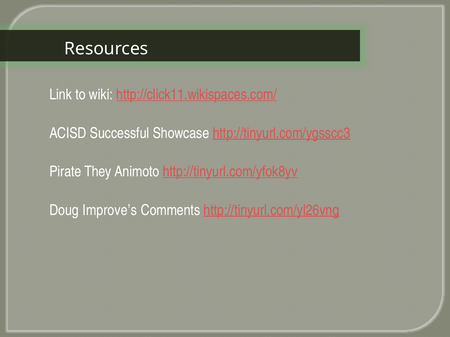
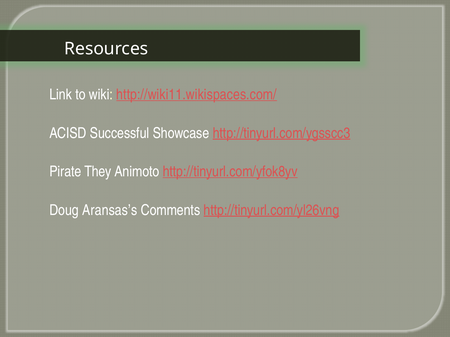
http://click11.wikispaces.com/: http://click11.wikispaces.com/ -> http://wiki11.wikispaces.com/ (196, 95)
Improve’s: Improve’s -> Aransas’s (110, 210)
